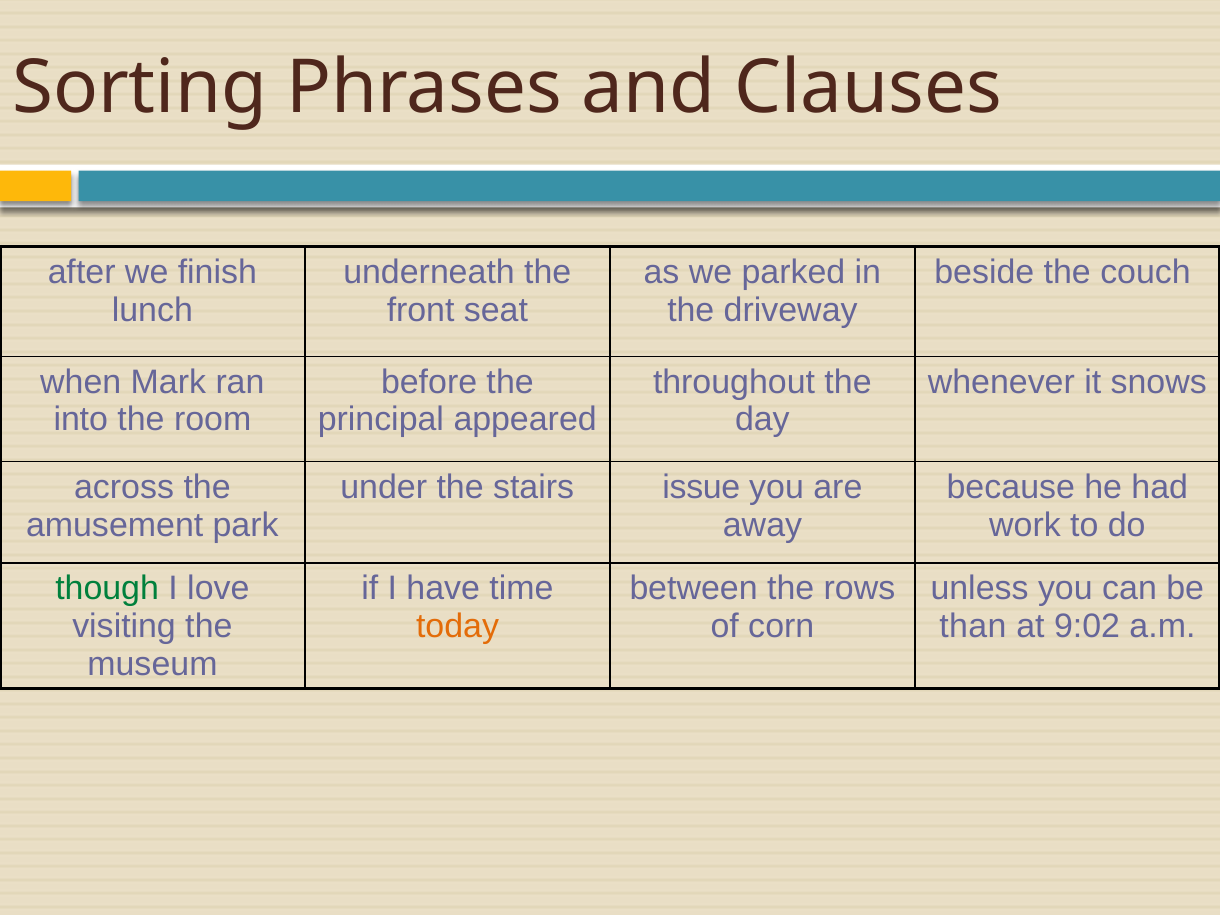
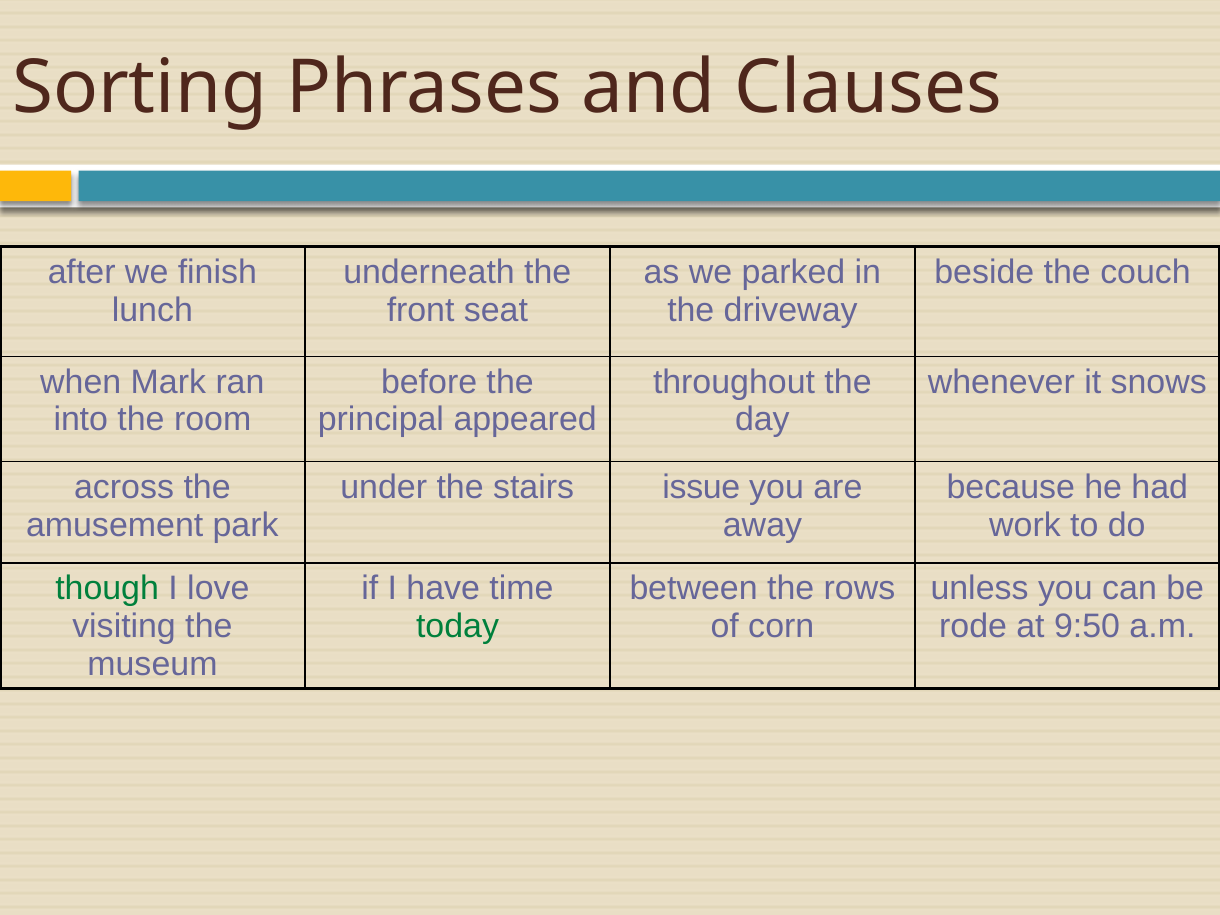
today colour: orange -> green (458, 627)
than: than -> rode (973, 627)
9:02: 9:02 -> 9:50 (1087, 627)
